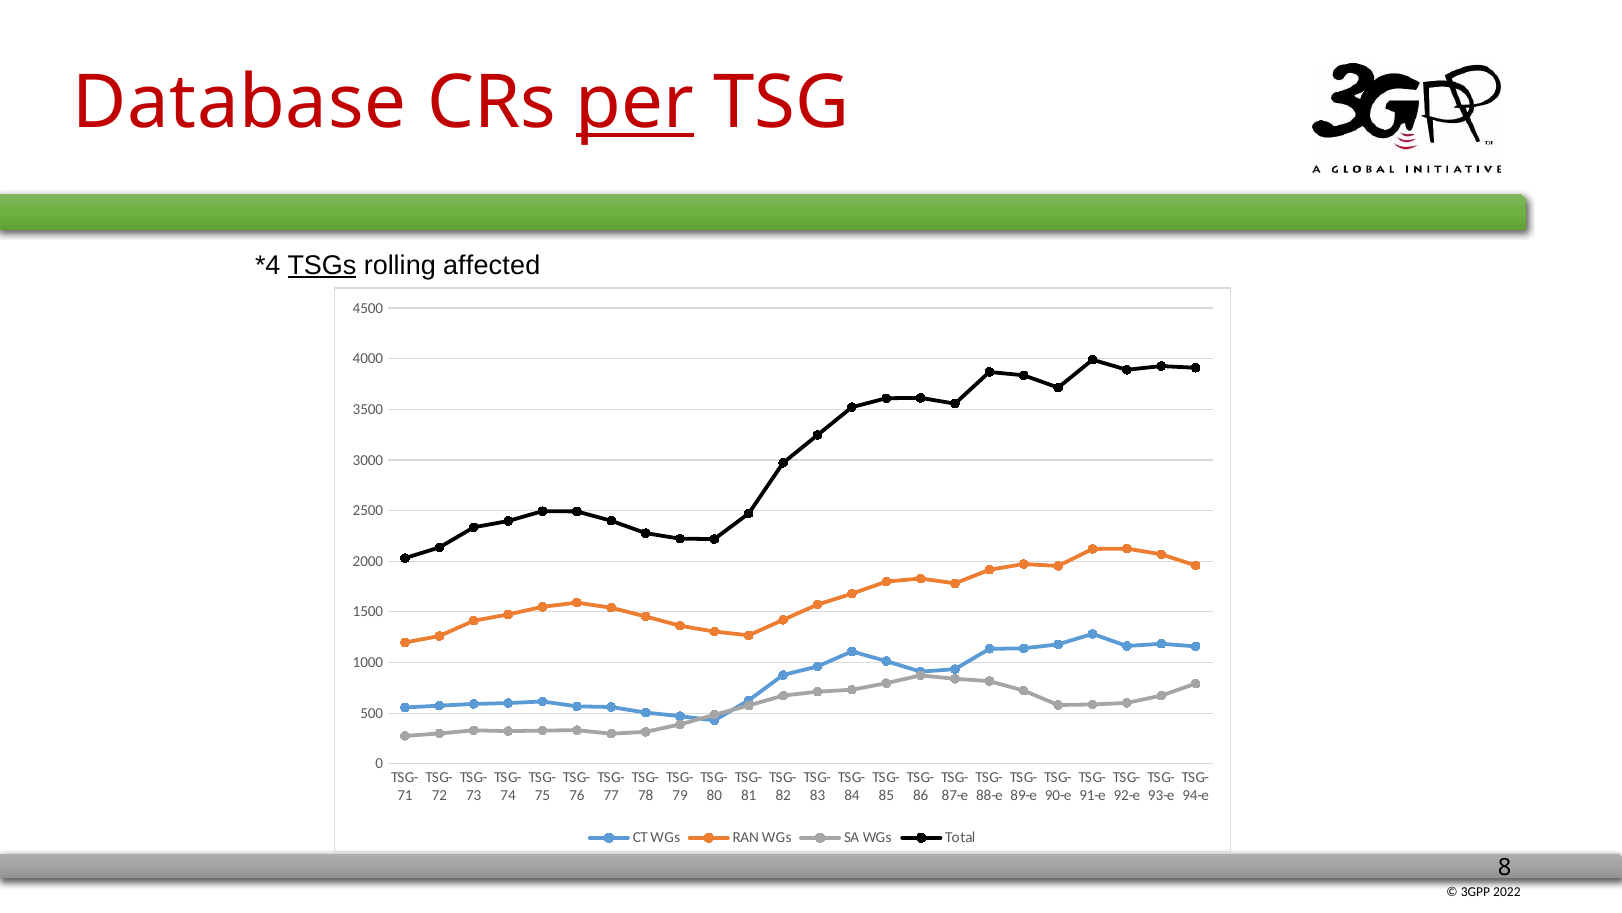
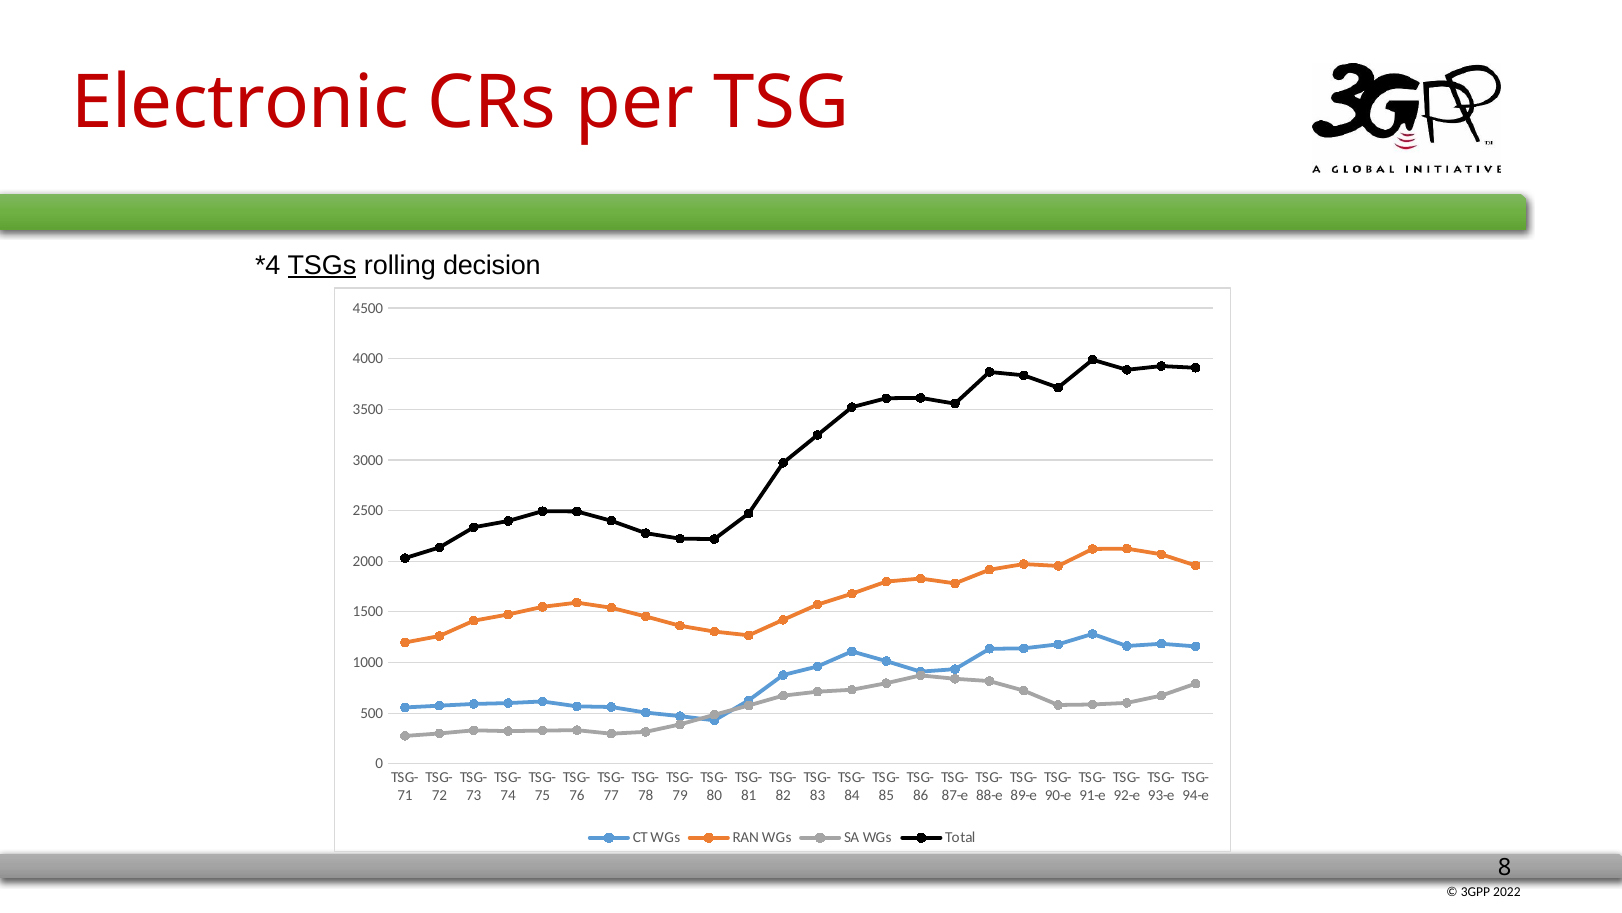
Database: Database -> Electronic (240, 103)
per underline: present -> none (635, 103)
affected: affected -> decision (492, 265)
